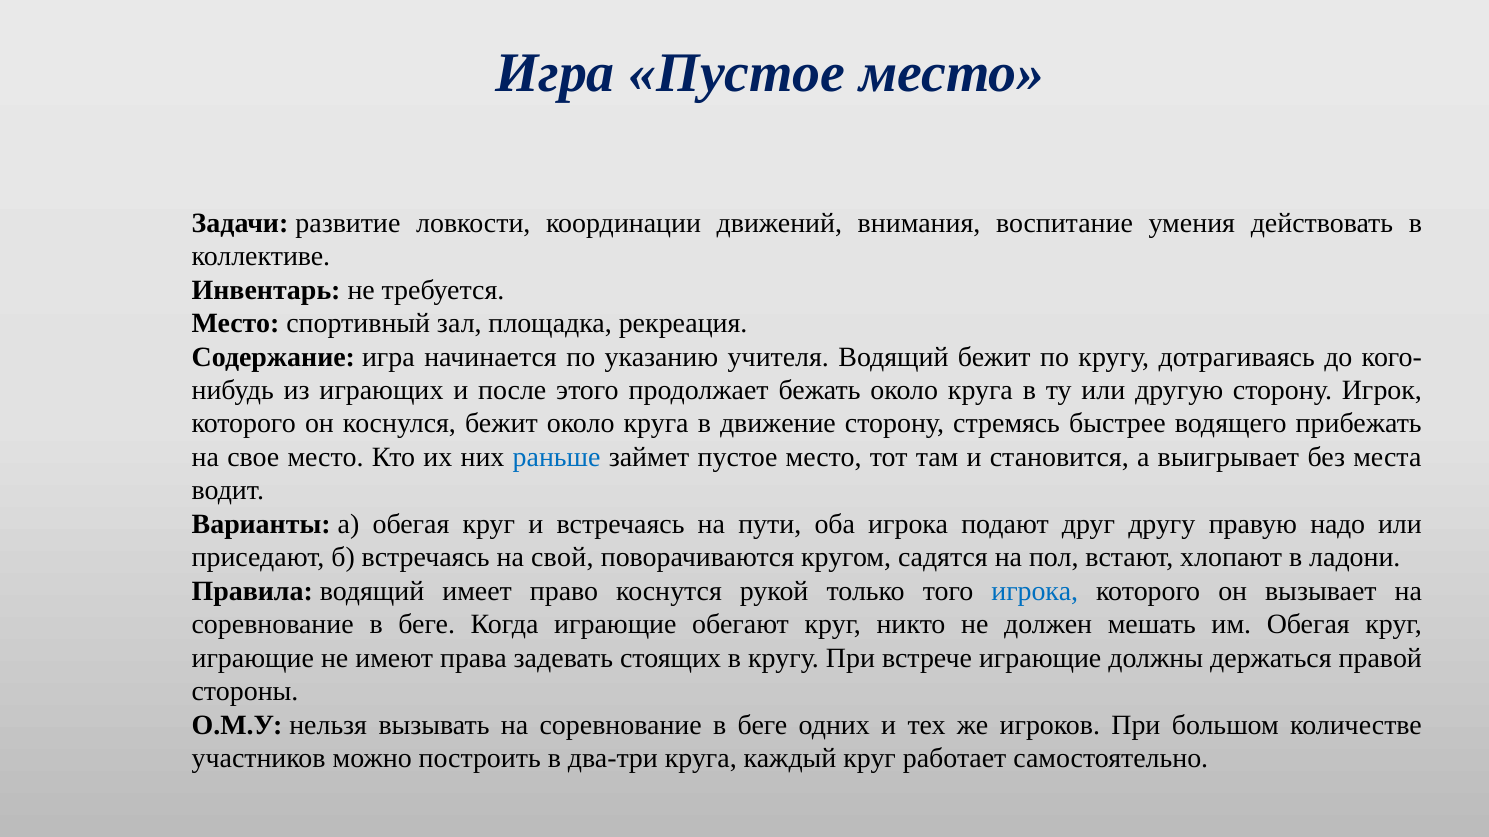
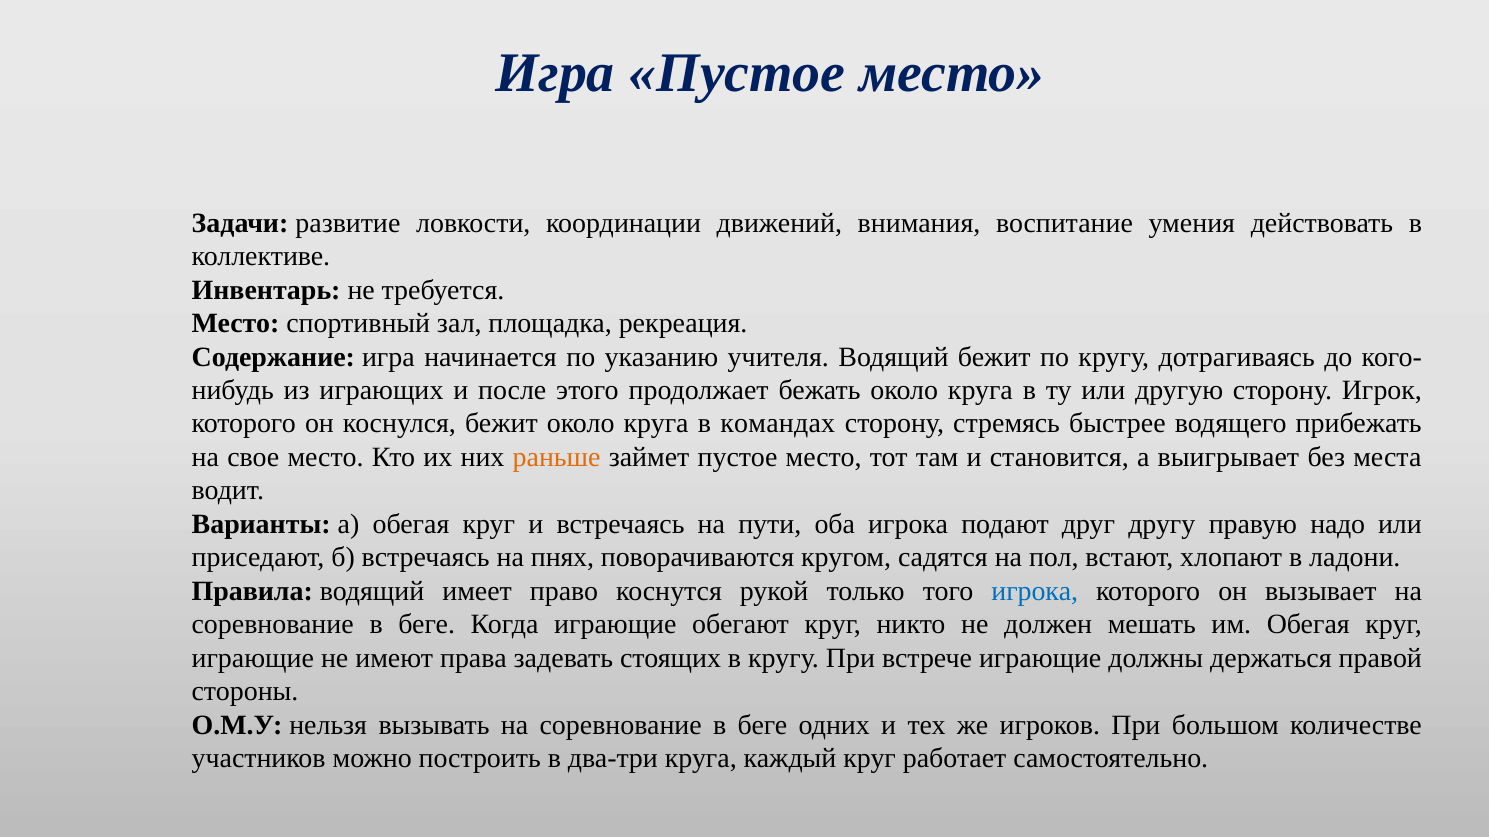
движение: движение -> командах (778, 424)
раньше colour: blue -> orange (557, 458)
свой: свой -> пнях (563, 558)
